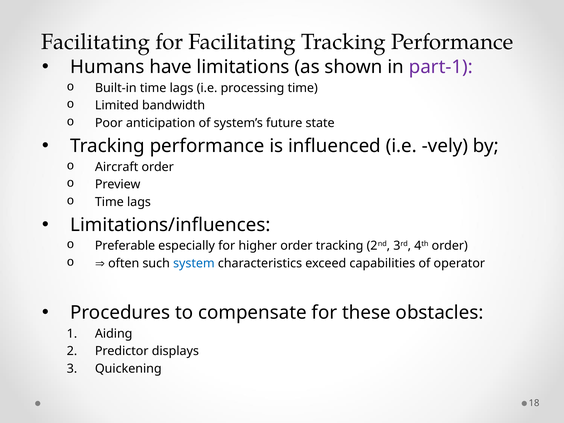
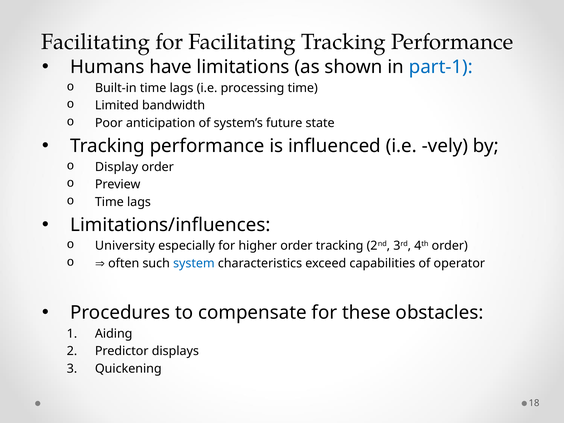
part-1 colour: purple -> blue (441, 67)
Aircraft: Aircraft -> Display (117, 167)
Preferable: Preferable -> University (125, 246)
